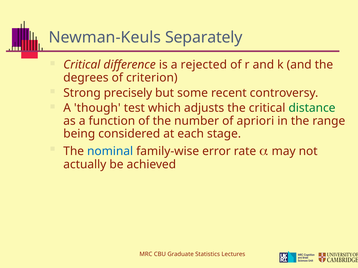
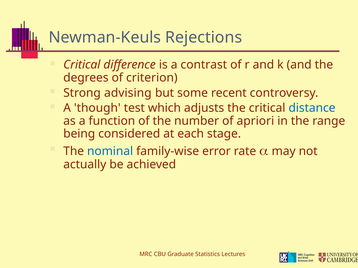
Separately: Separately -> Rejections (204, 37)
rejected: rejected -> contrast (204, 65)
precisely: precisely -> advising (128, 93)
distance colour: green -> blue (312, 108)
